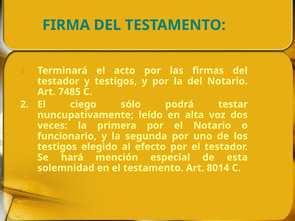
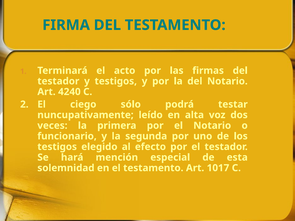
7485: 7485 -> 4240 (69, 92)
8014: 8014 -> 1017 (218, 168)
